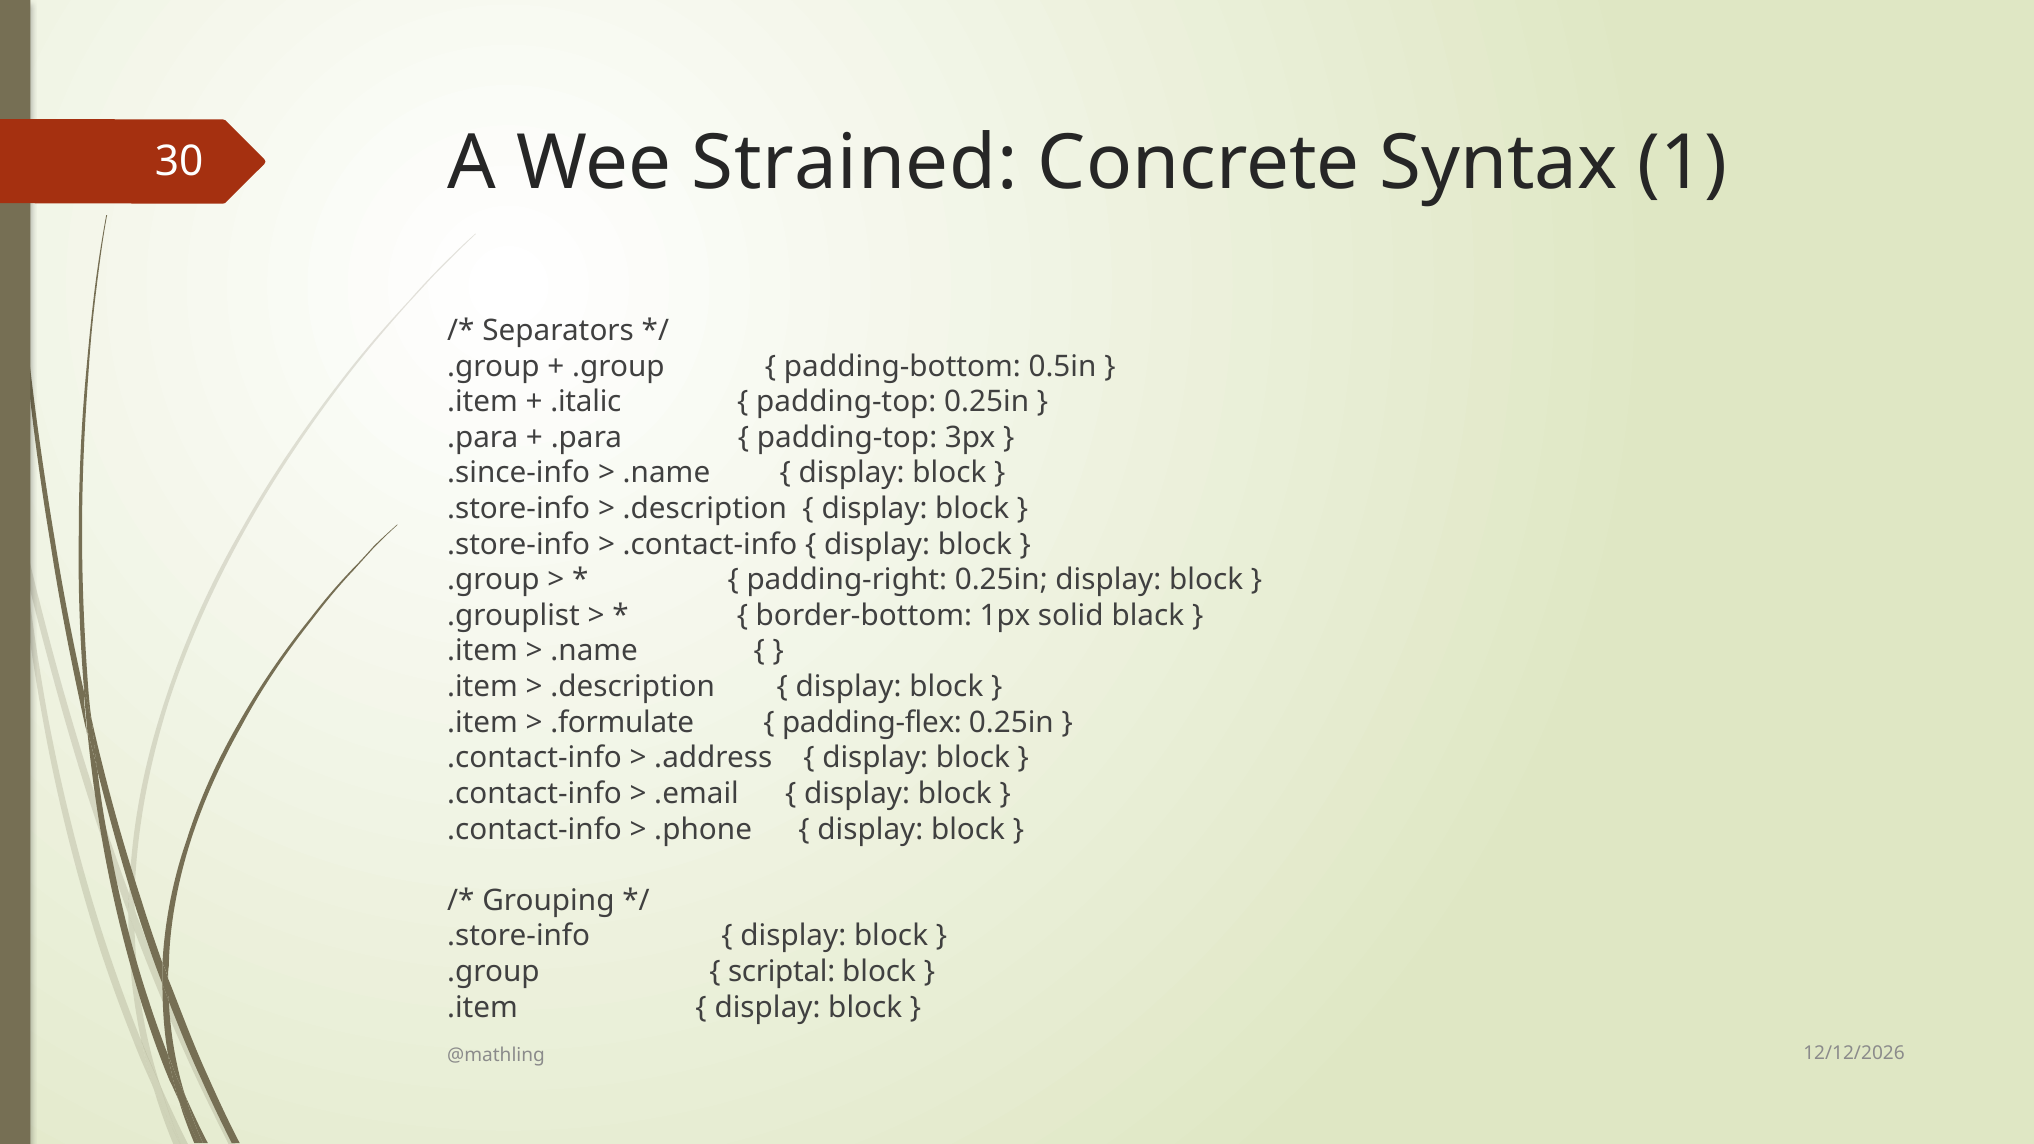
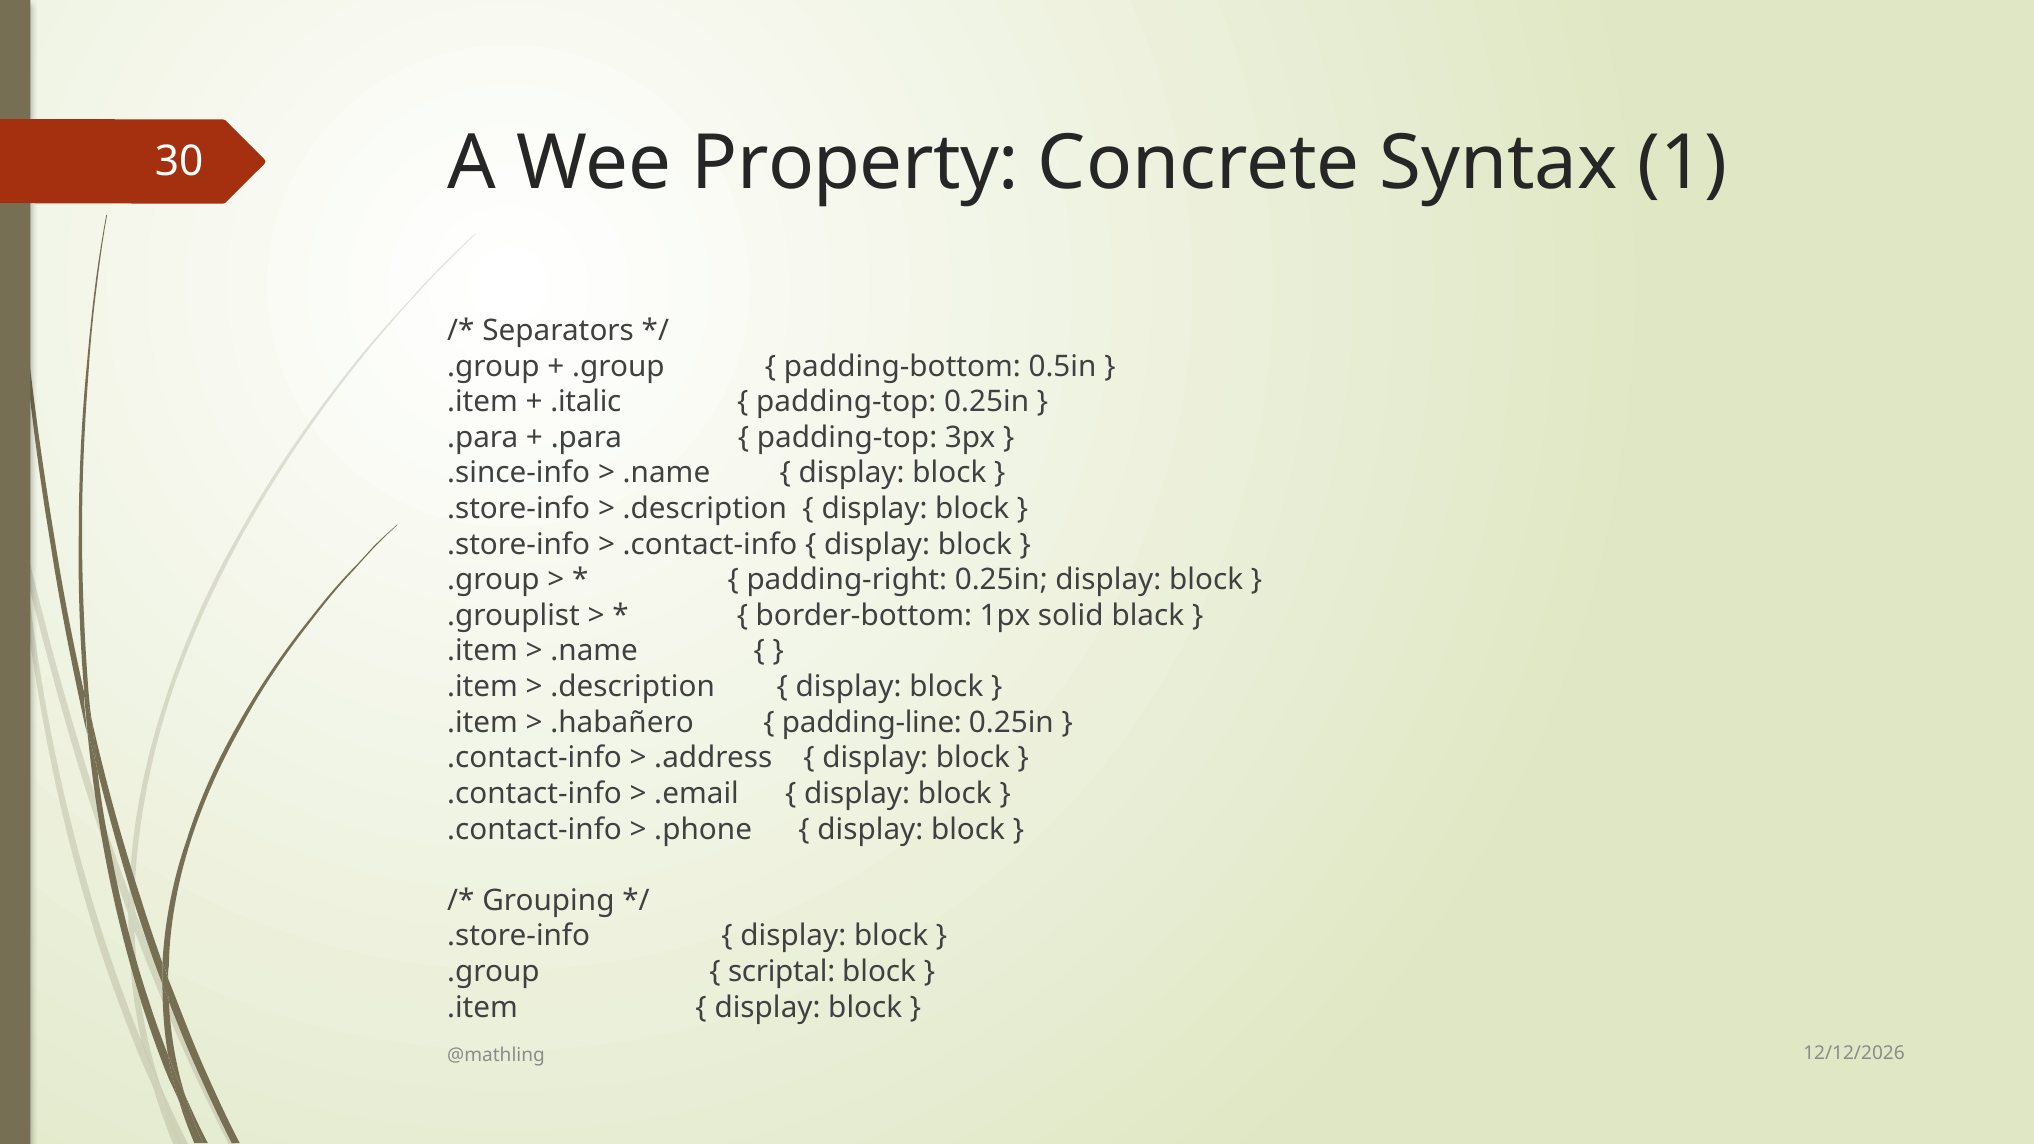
Strained: Strained -> Property (855, 163)
.formulate: .formulate -> .habañero (622, 723)
padding-flex: padding-flex -> padding-line (872, 723)
